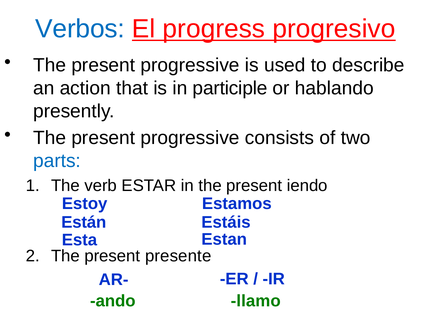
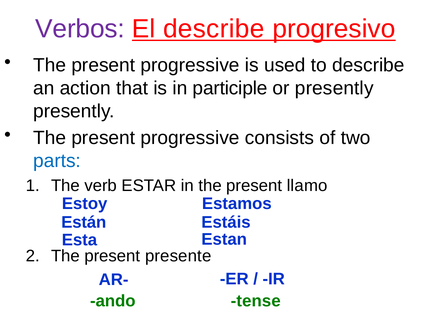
Verbos colour: blue -> purple (80, 29)
El progress: progress -> describe (214, 29)
or hablando: hablando -> presently (334, 88)
iendo: iendo -> llamo (307, 186)
llamo: llamo -> tense (256, 301)
